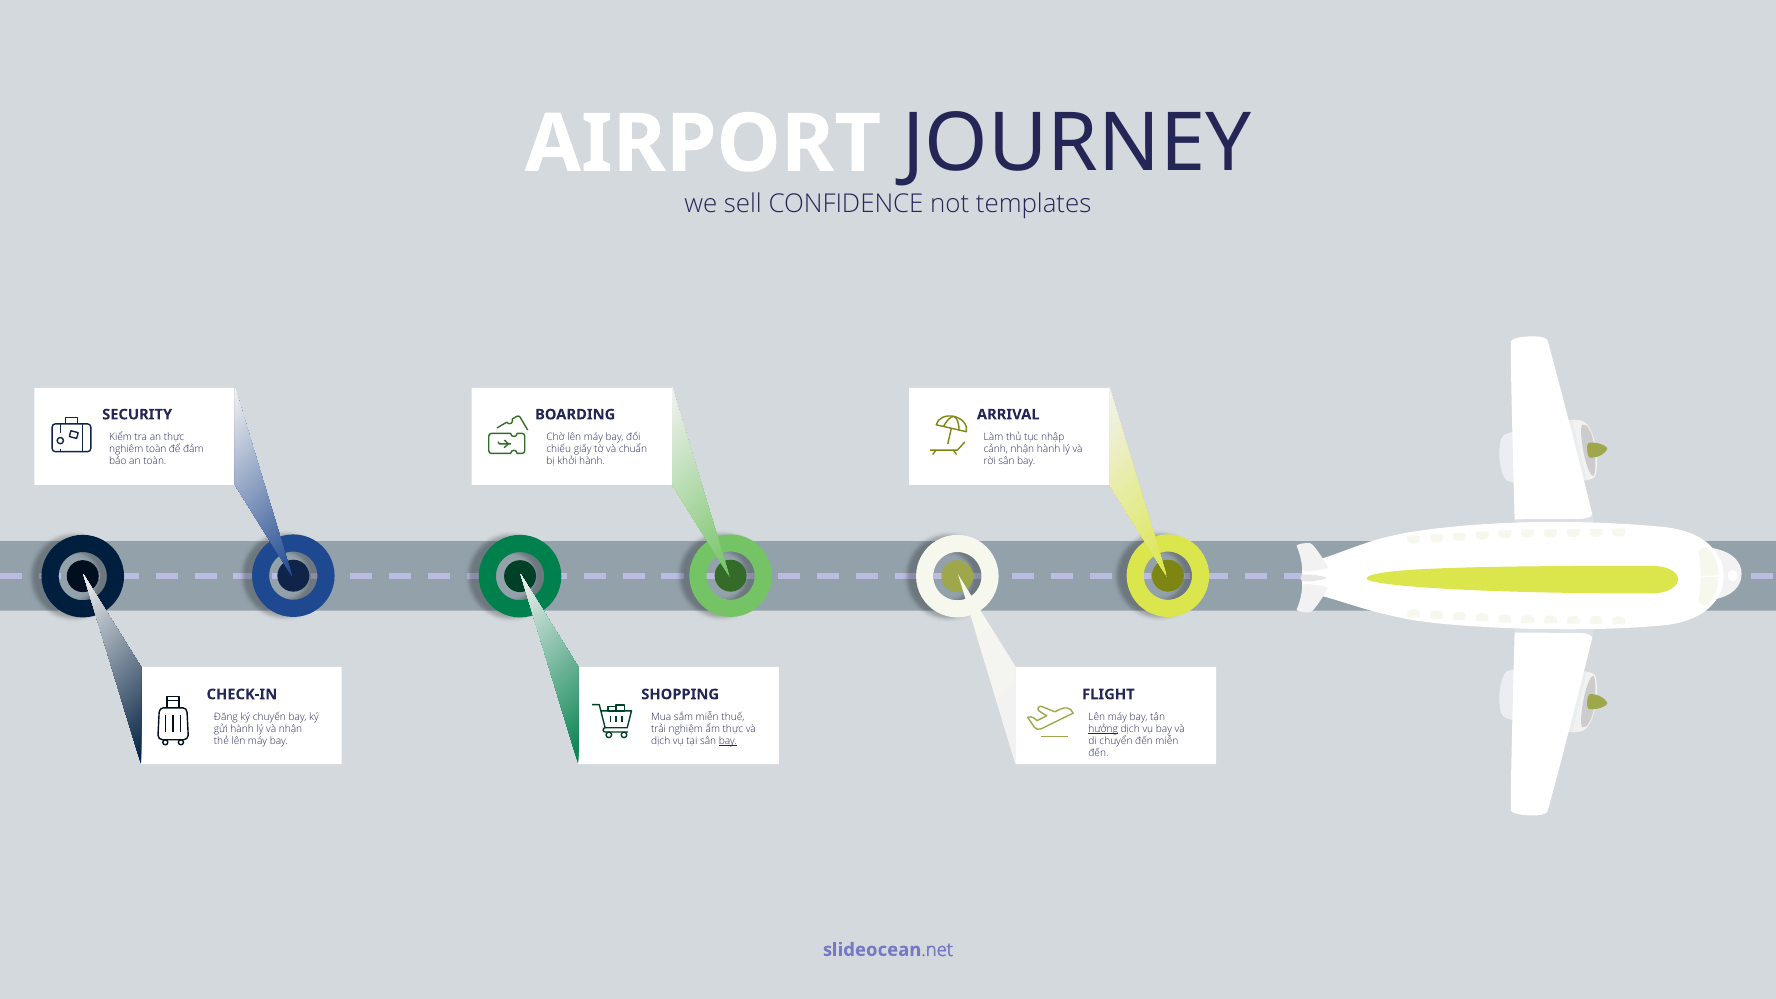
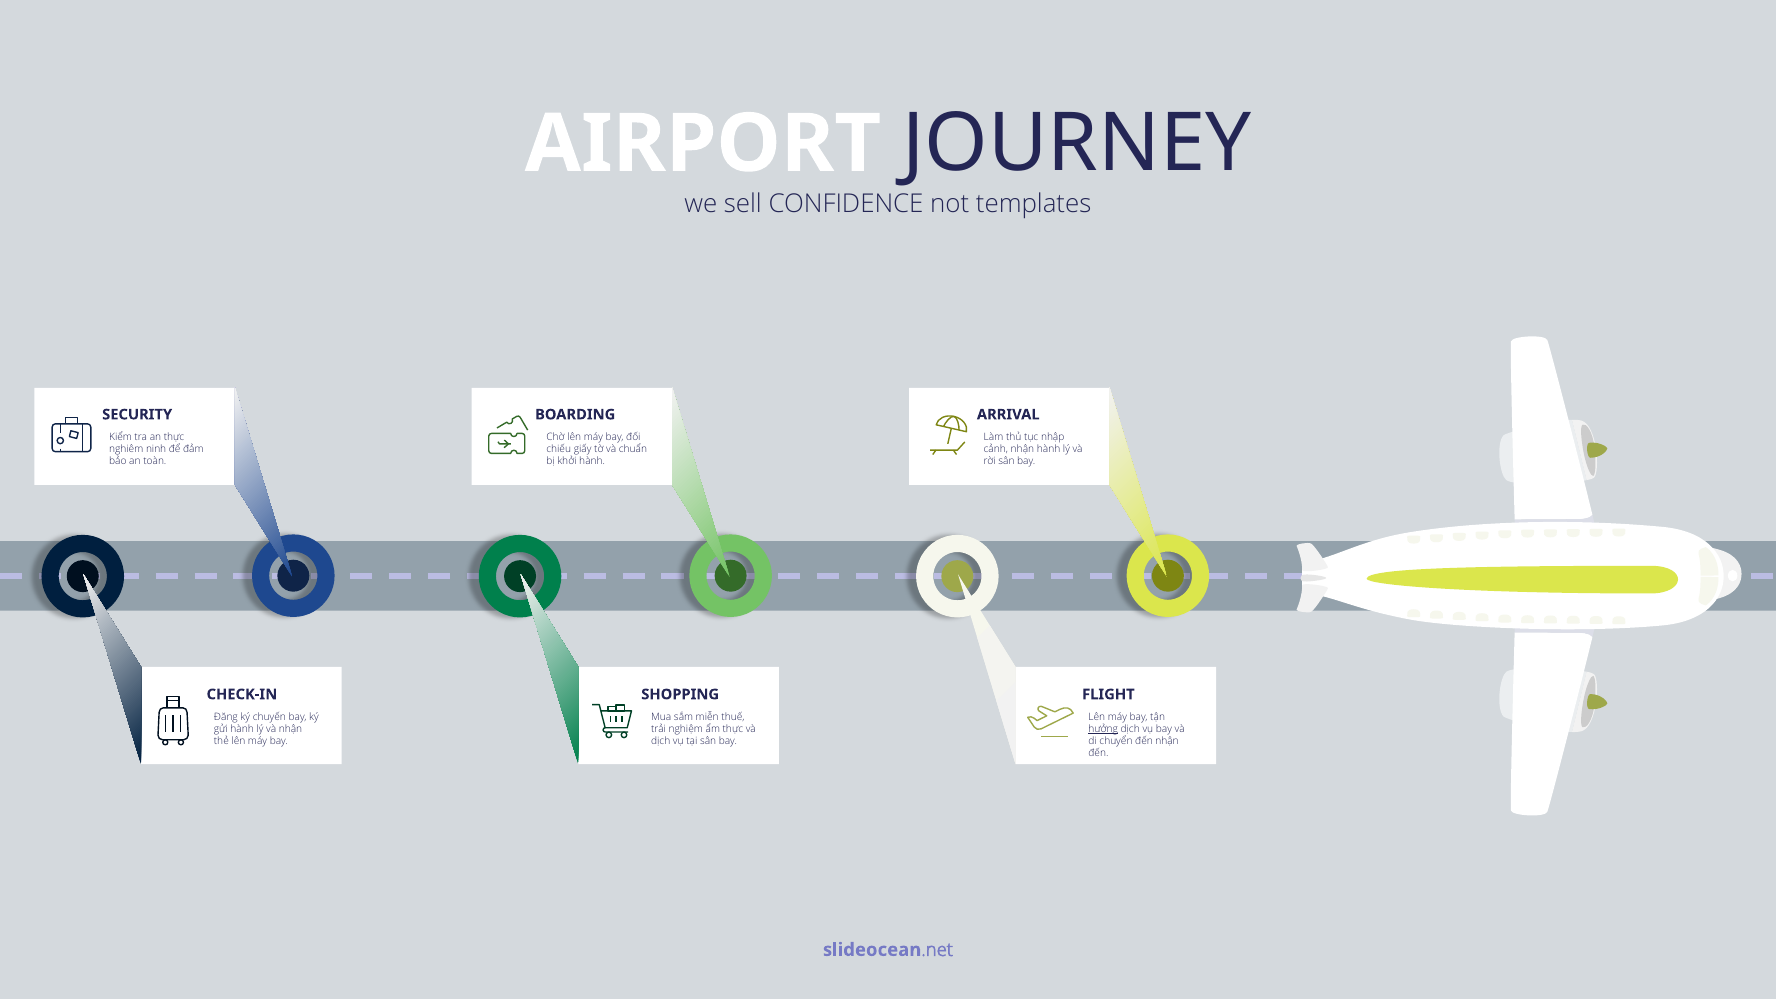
nghiêm toàn: toàn -> ninh (156, 449)
bay underline: present -> none (728, 741)
đến miễn: miễn -> nhận (1167, 741)
